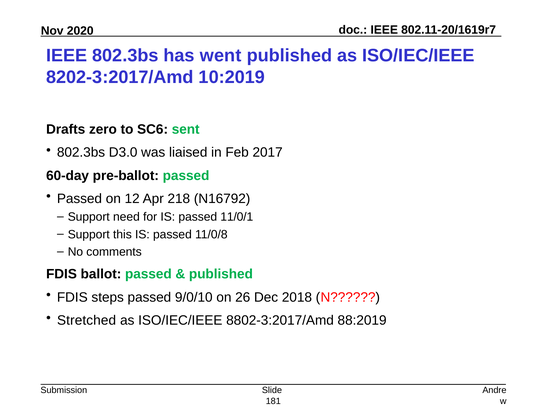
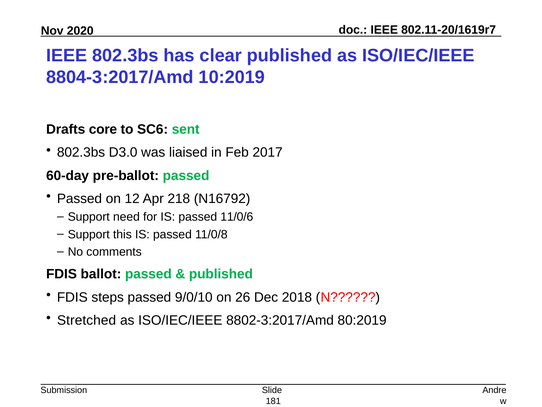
went: went -> clear (221, 55)
8202-3:2017/Amd: 8202-3:2017/Amd -> 8804-3:2017/Amd (120, 77)
zero: zero -> core (103, 129)
11/0/1: 11/0/1 -> 11/0/6 (237, 217)
88:2019: 88:2019 -> 80:2019 (362, 320)
